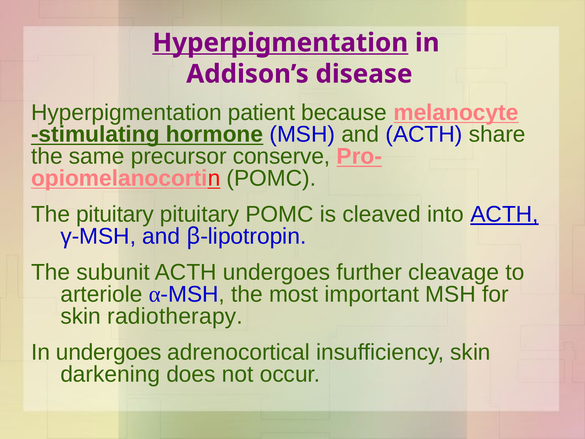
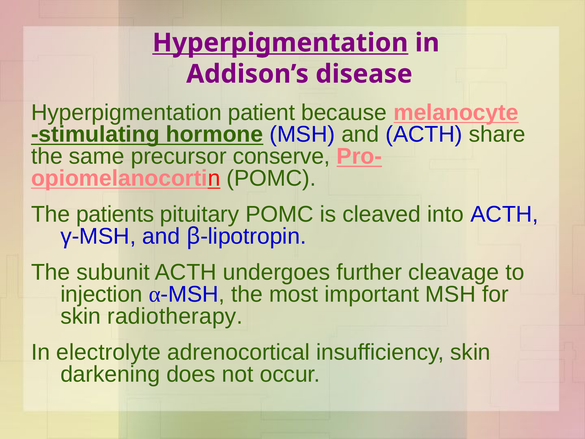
The pituitary: pituitary -> patients (115, 214)
ACTH underline: present -> none (505, 214)
arteriole: arteriole -> injection (101, 294)
In undergoes: undergoes -> electrolyte (109, 352)
